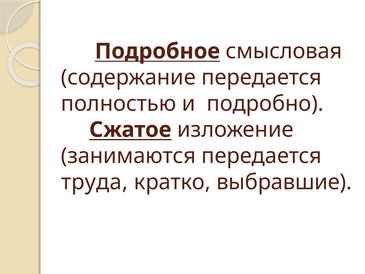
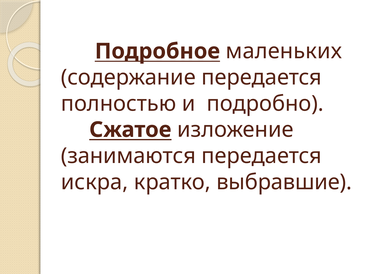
смысловая: смысловая -> маленьких (284, 51)
труда: труда -> искра (95, 182)
